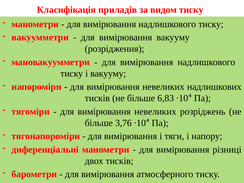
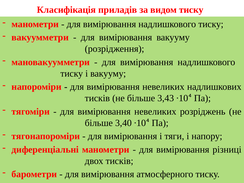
6,83: 6,83 -> 3,43 (166, 98)
3,76: 3,76 -> 3,40 (123, 123)
